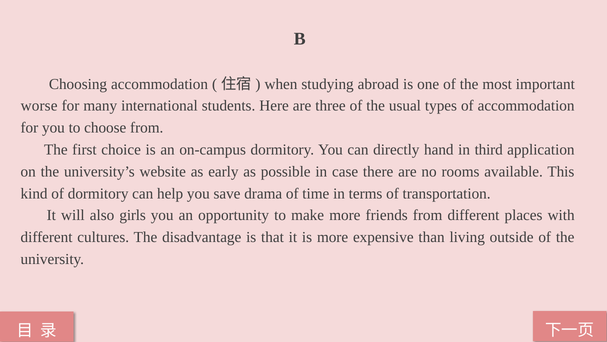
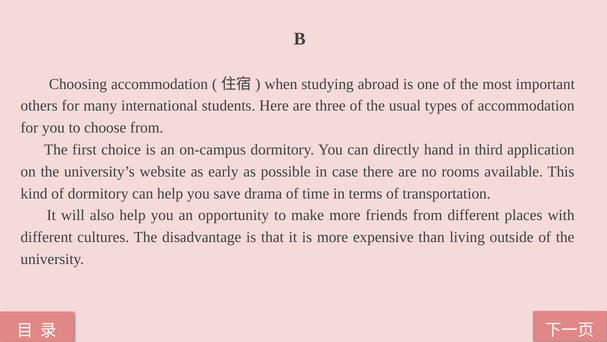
worse: worse -> others (39, 106)
also girls: girls -> help (133, 215)
